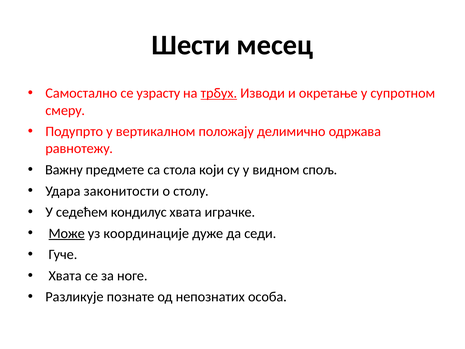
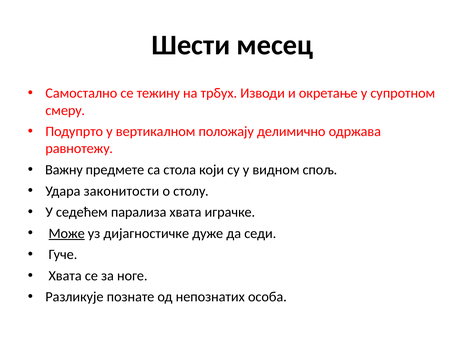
узрасту: узрасту -> тежину (158, 93)
трбух underline: present -> none (219, 93)
кондилус: кондилус -> парализа (139, 212)
координације: координације -> дијагностичке (146, 233)
